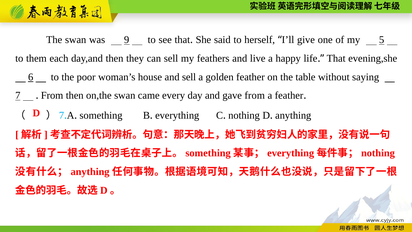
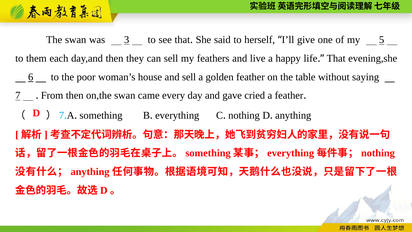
9: 9 -> 3 (127, 40)
gave from: from -> cried (255, 95)
